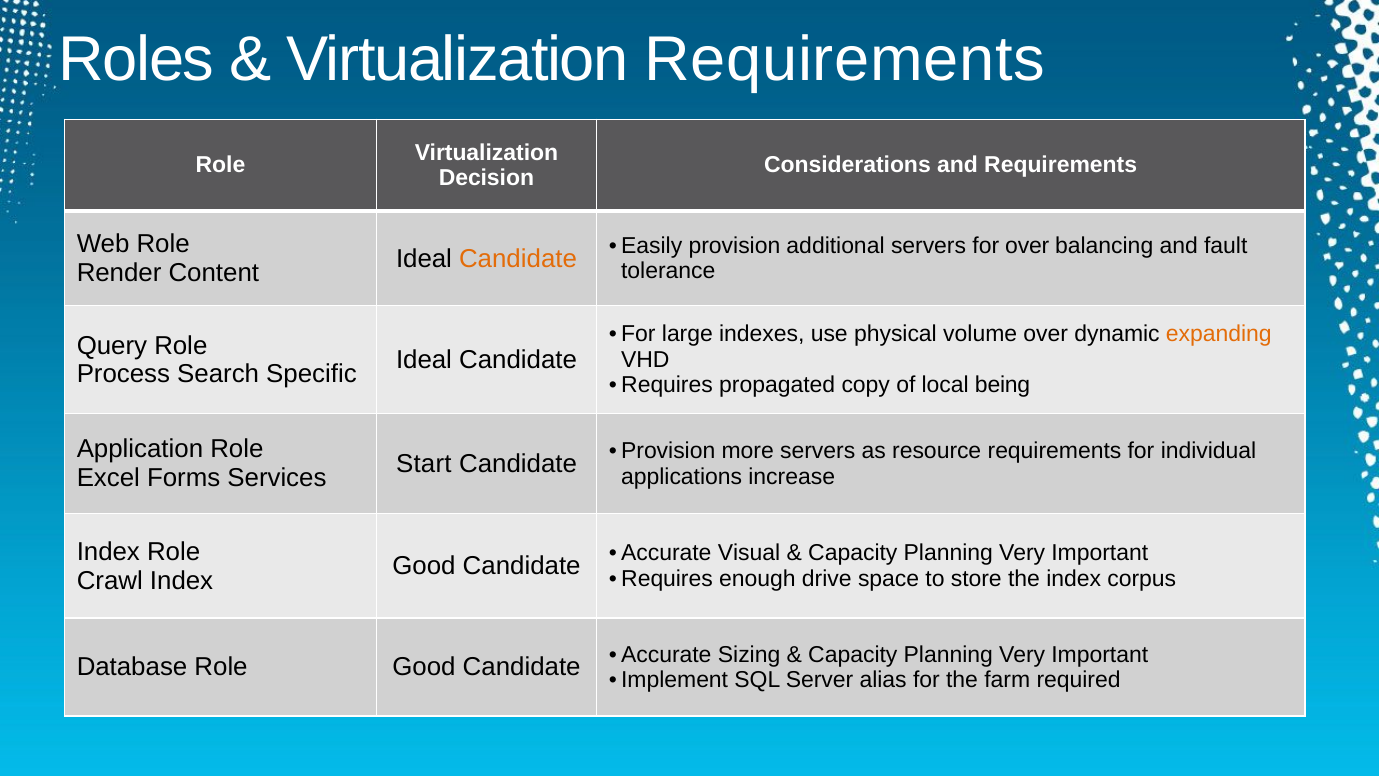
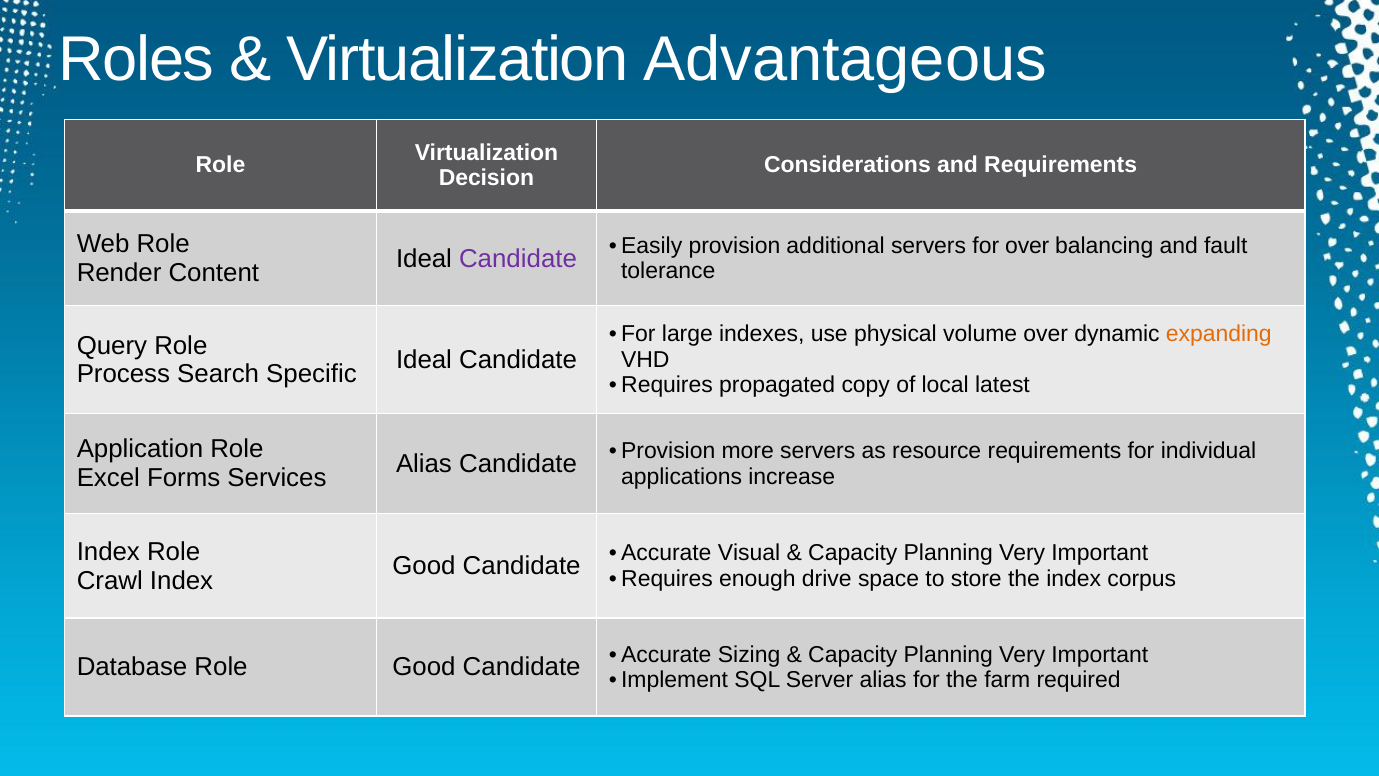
Virtualization Requirements: Requirements -> Advantageous (845, 60)
Candidate colour: orange -> purple (518, 259)
being: being -> latest (1002, 385)
Start: Start -> Alias (424, 464)
